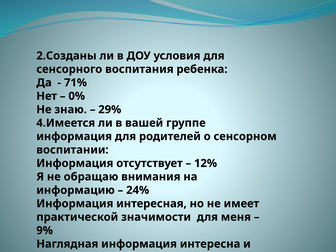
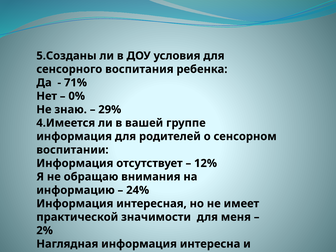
2.Созданы: 2.Созданы -> 5.Созданы (66, 56)
9%: 9% -> 2% (45, 230)
